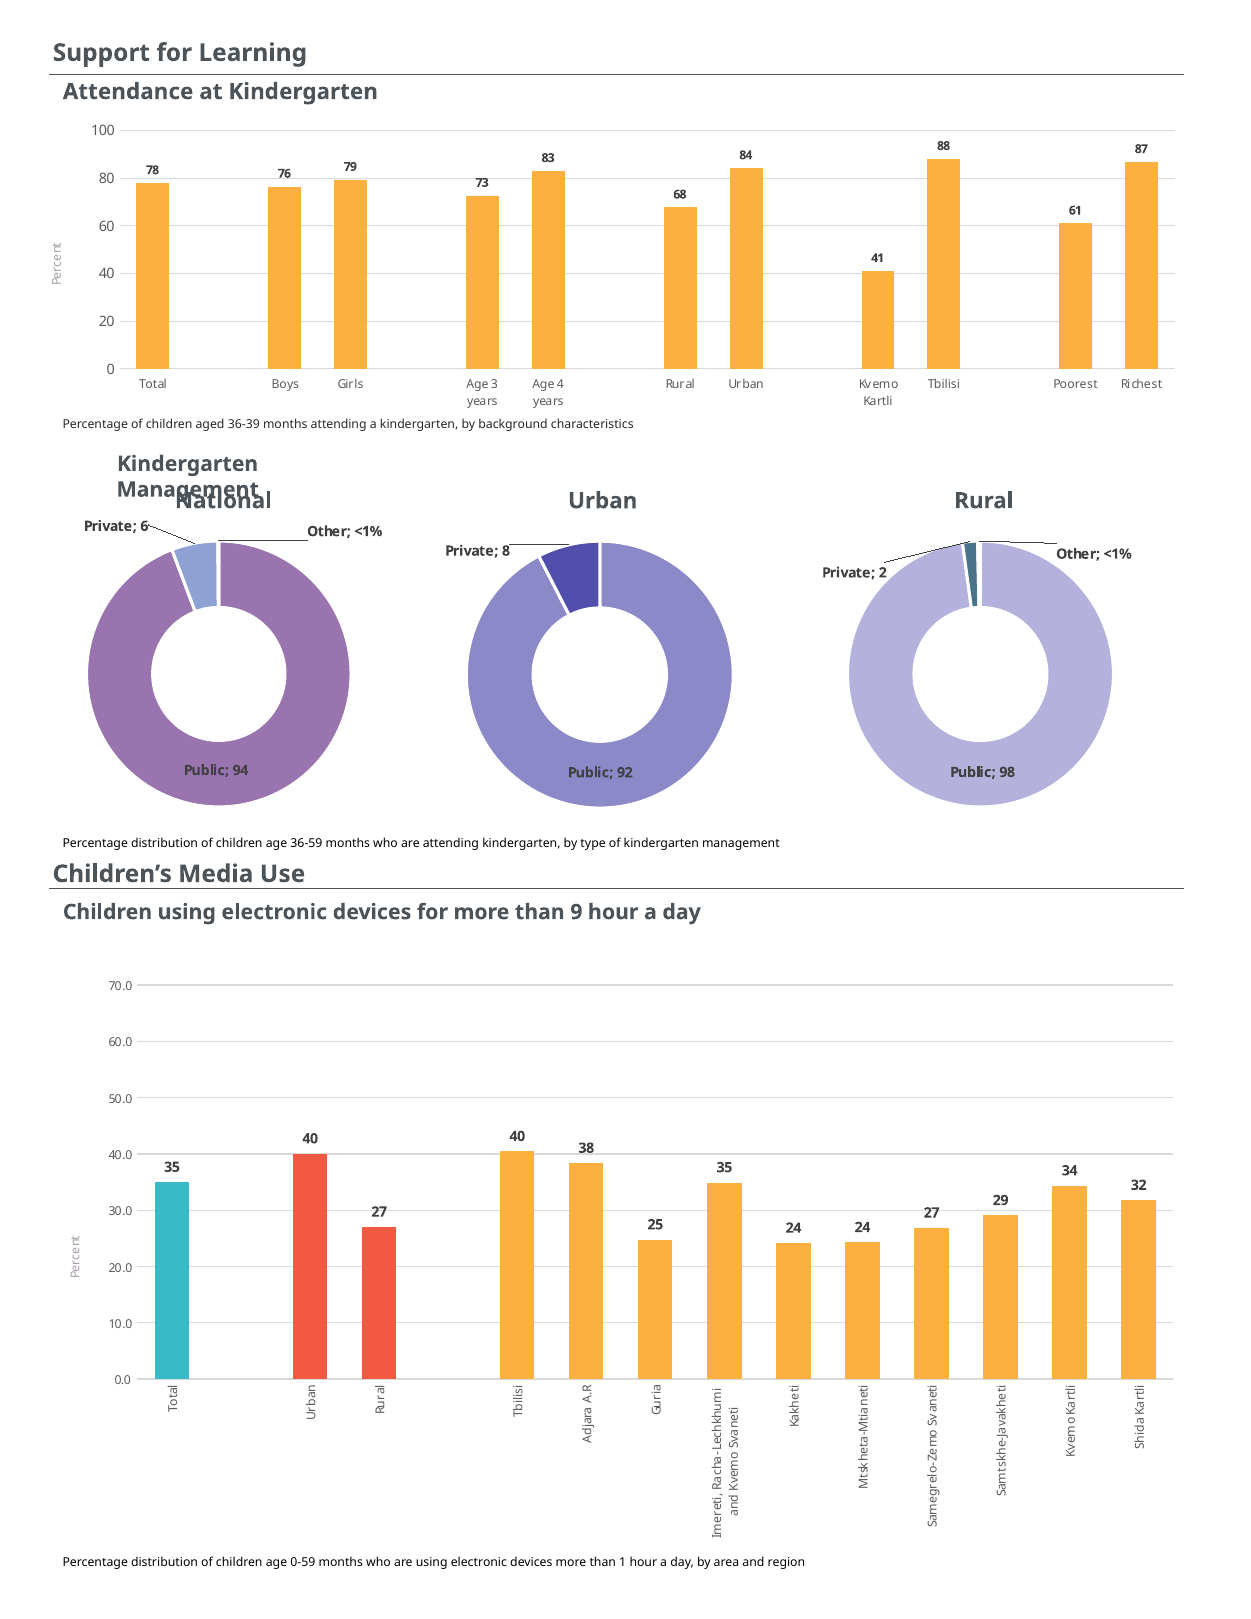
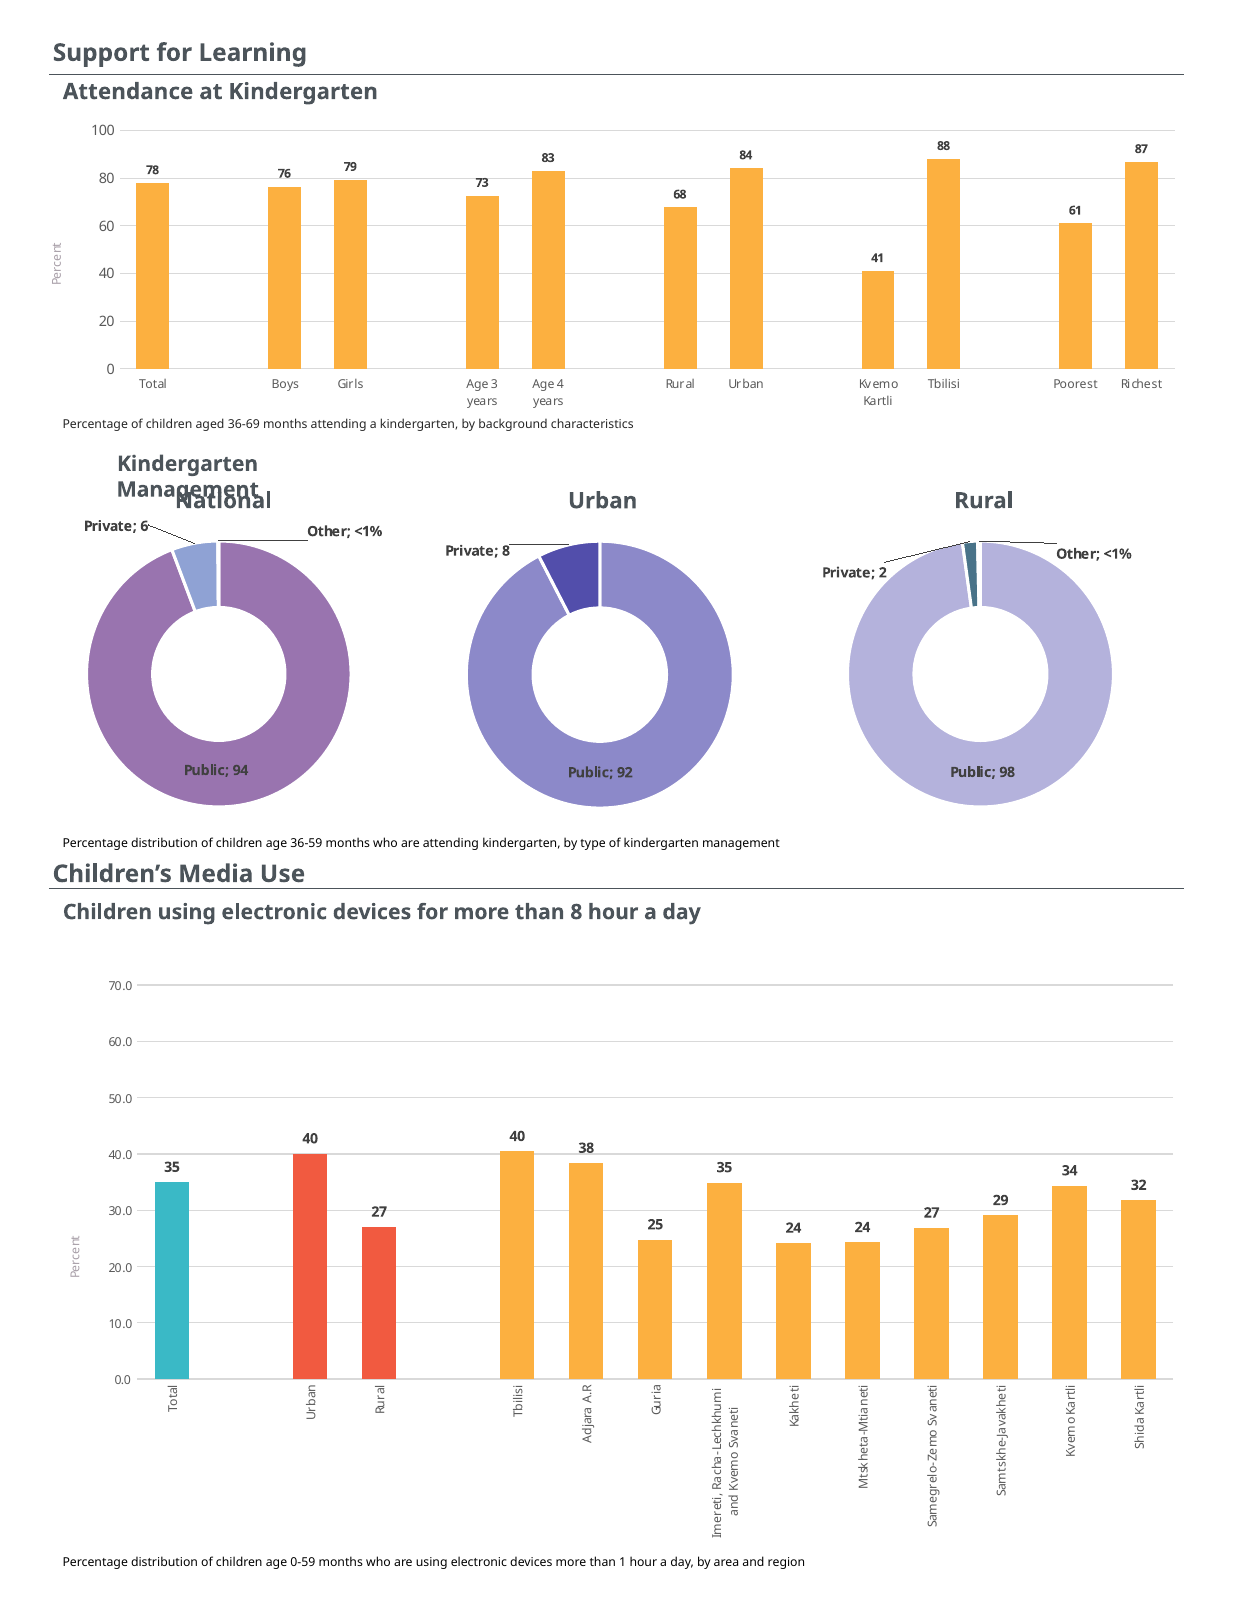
36-39: 36-39 -> 36-69 (244, 424)
than 9: 9 -> 8 (576, 912)
